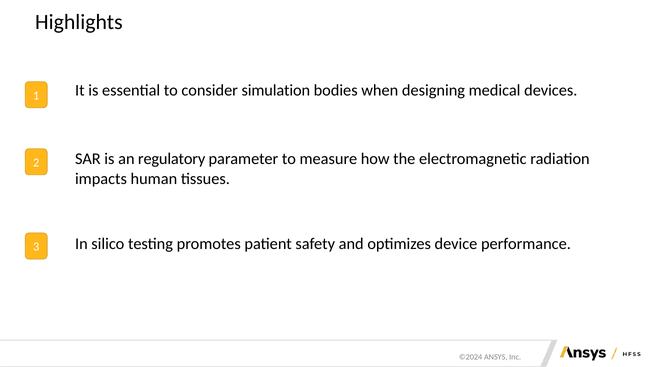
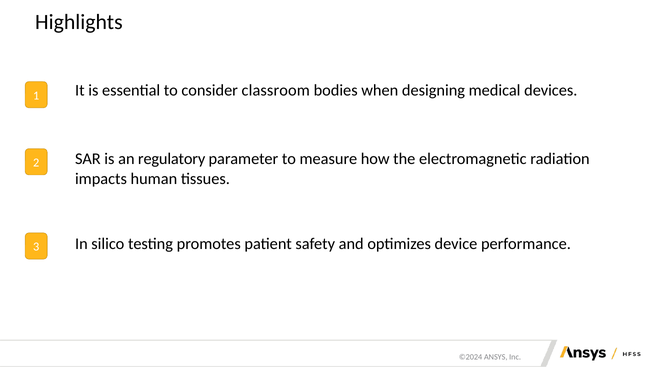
simulation: simulation -> classroom (276, 90)
